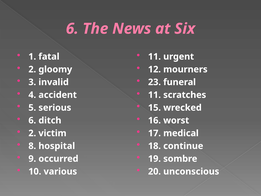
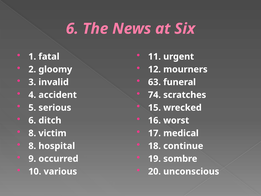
23: 23 -> 63 (154, 82)
11: 11 -> 74 (154, 95)
2: 2 -> 8 (32, 133)
